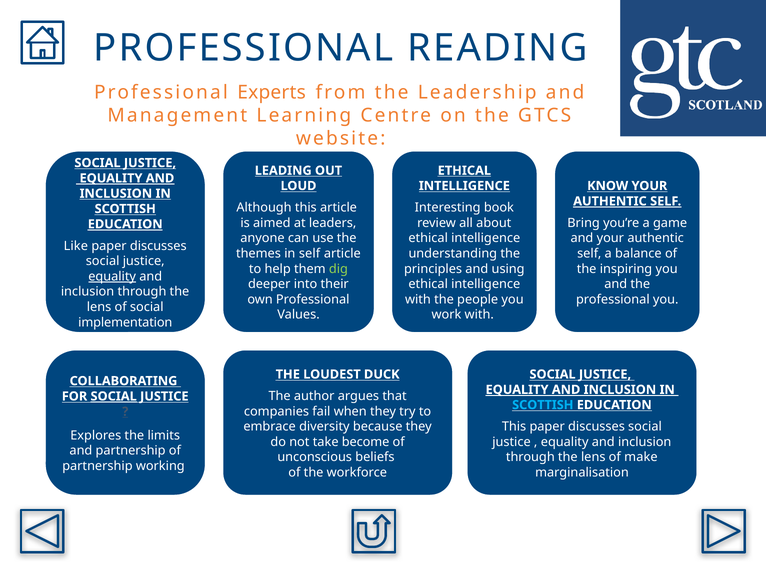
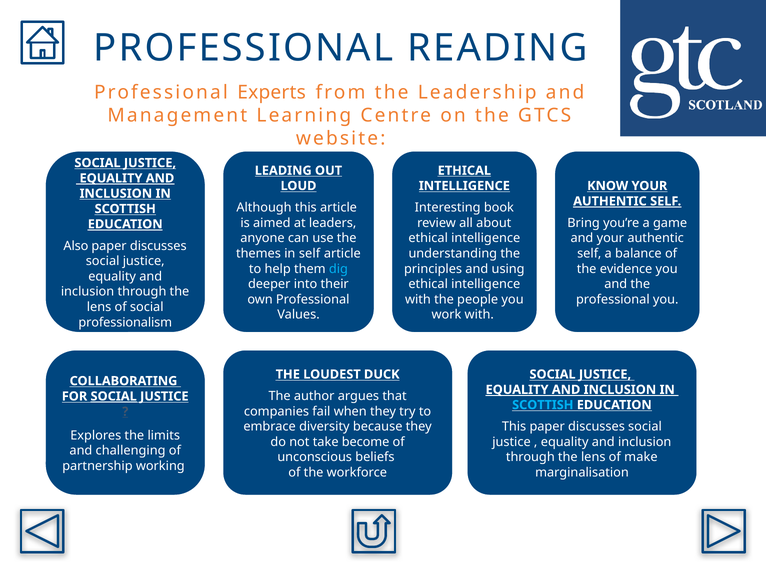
Like: Like -> Also (76, 246)
dig colour: light green -> light blue (338, 269)
inspiring: inspiring -> evidence (626, 269)
equality underline: present -> none (112, 277)
implementation: implementation -> professionalism (125, 323)
and partnership: partnership -> challenging (131, 451)
